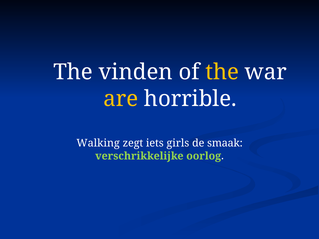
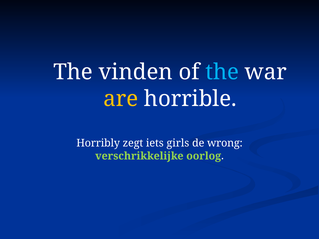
the colour: yellow -> light blue (222, 72)
Walking: Walking -> Horribly (98, 143)
smaak: smaak -> wrong (225, 143)
